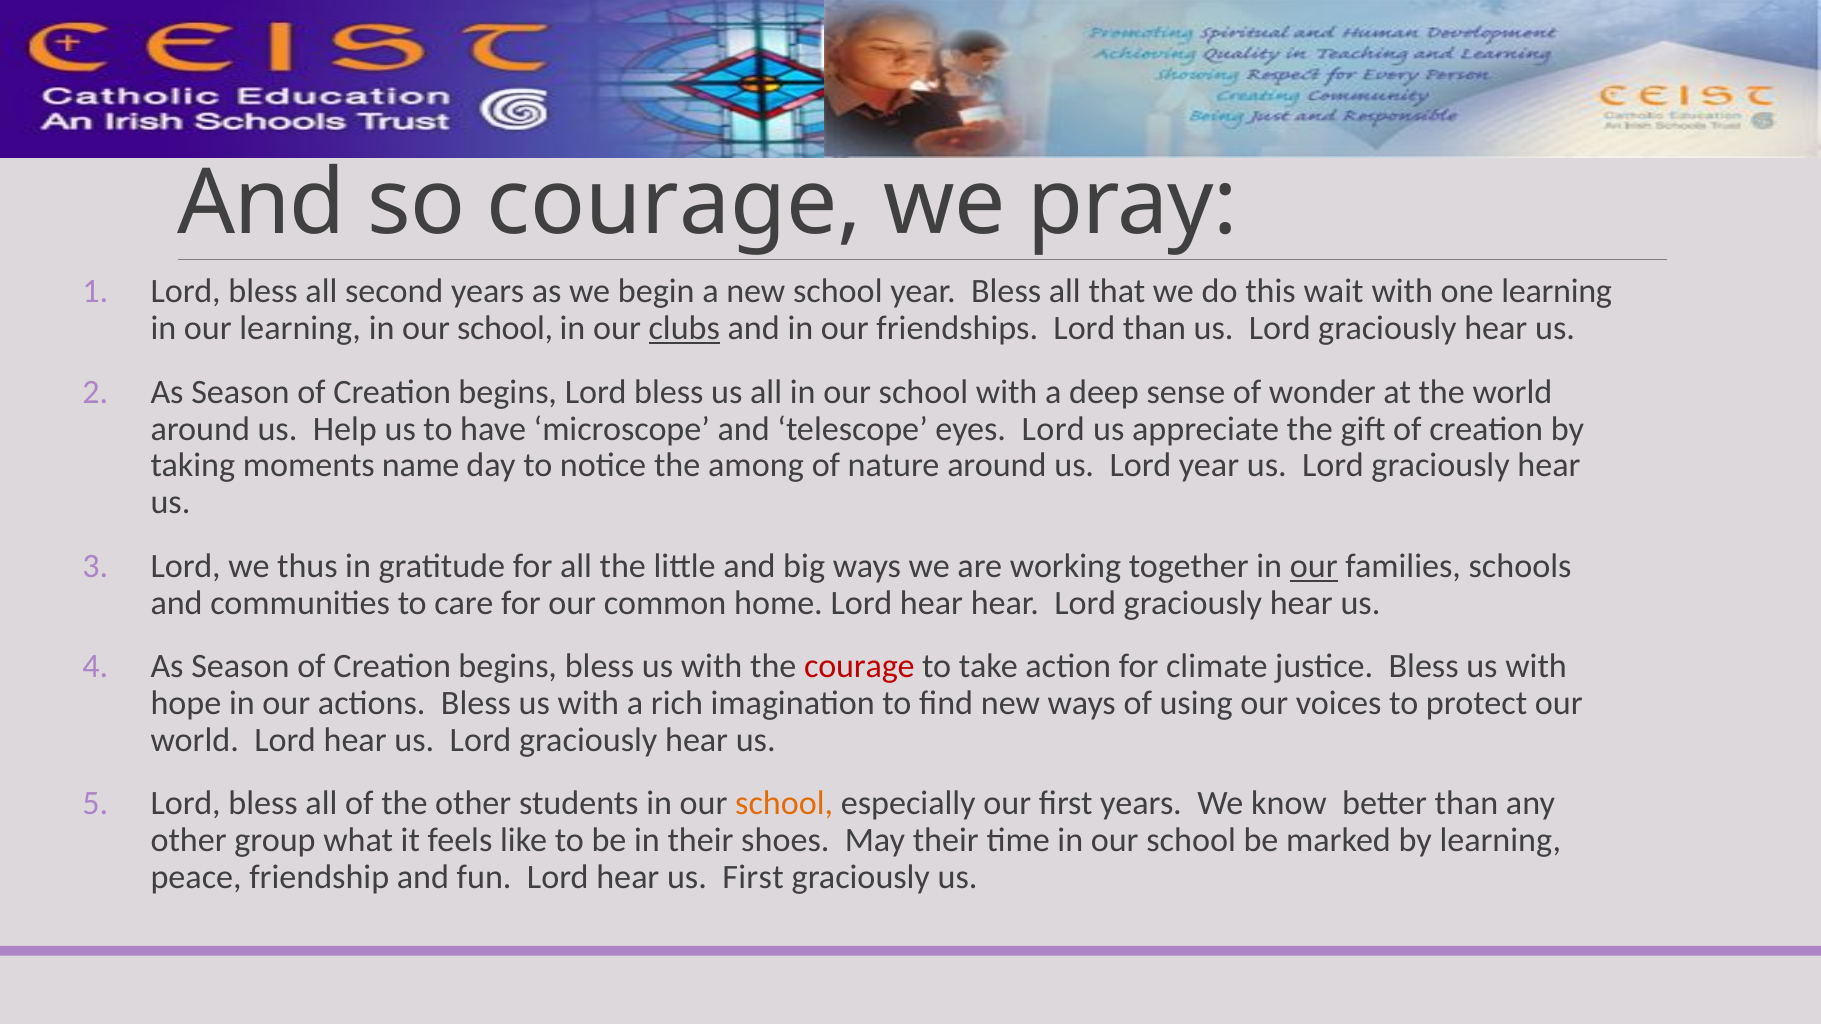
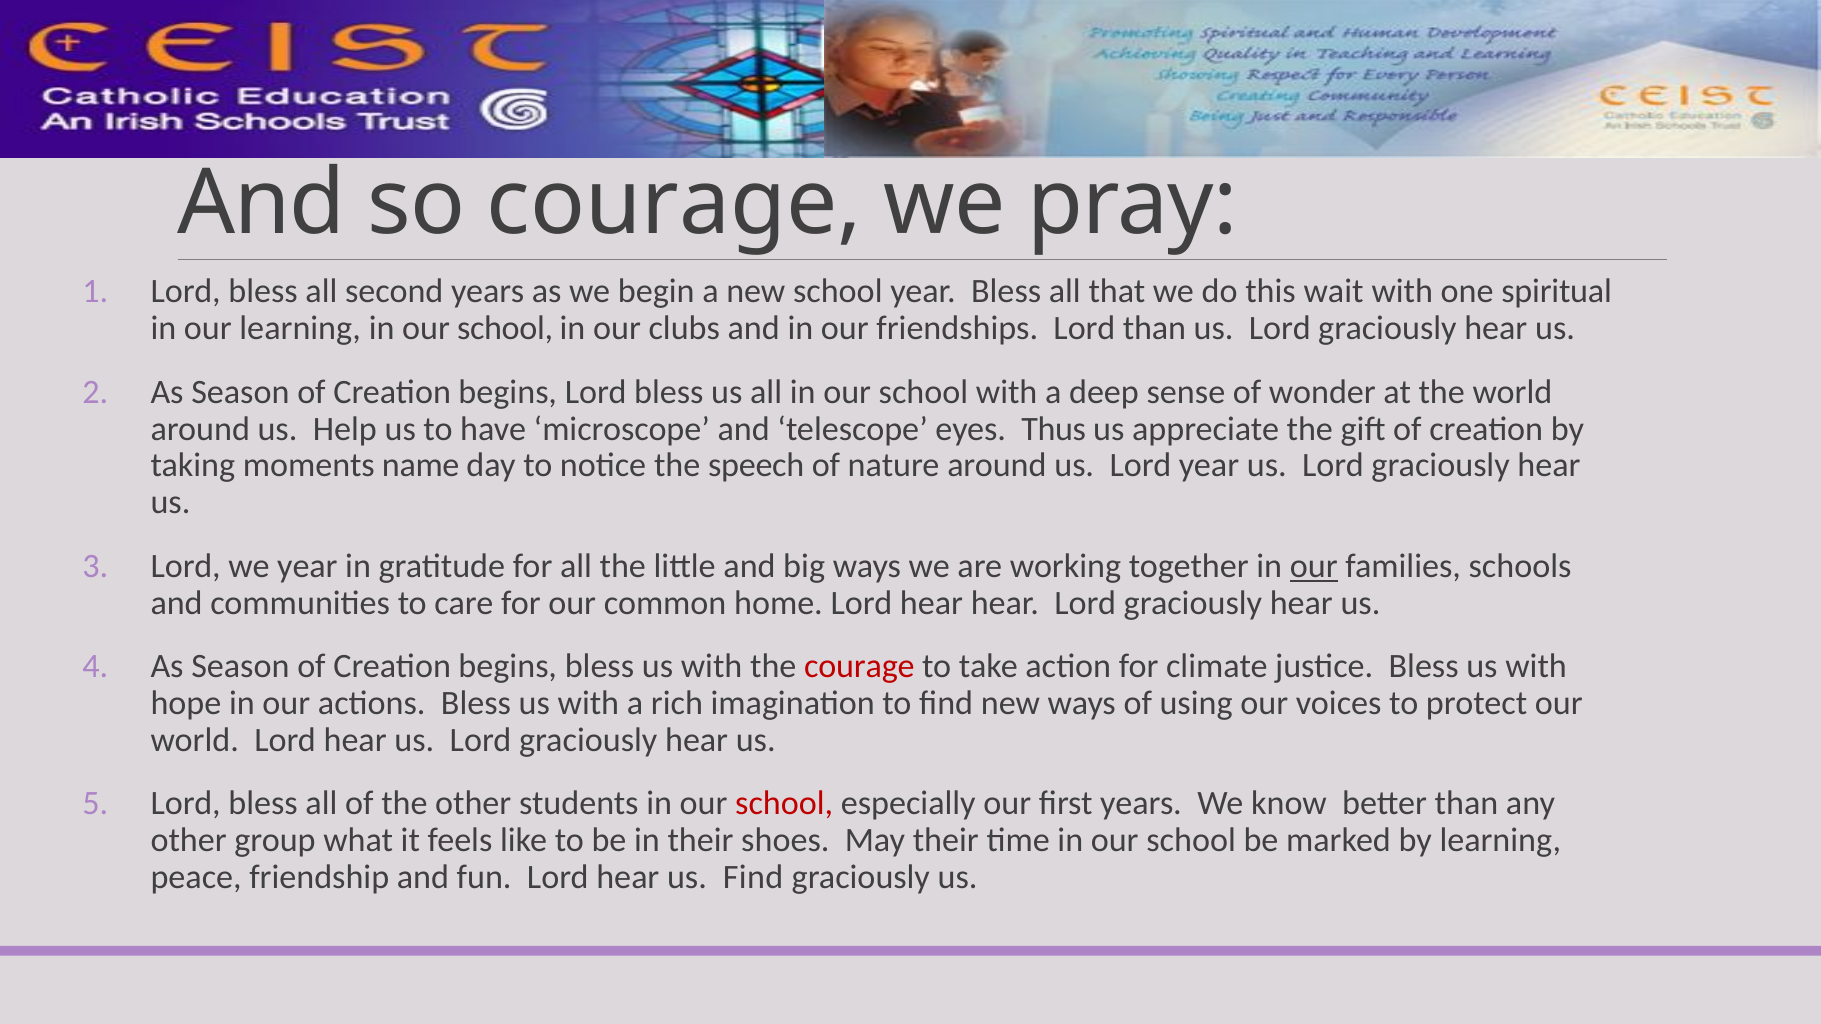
one learning: learning -> spiritual (1557, 292)
clubs underline: present -> none (684, 329)
eyes Lord: Lord -> Thus (1054, 429)
among: among -> speech (756, 466)
we thus: thus -> year (307, 566)
school colour: orange -> red (784, 804)
us First: First -> Find (753, 877)
